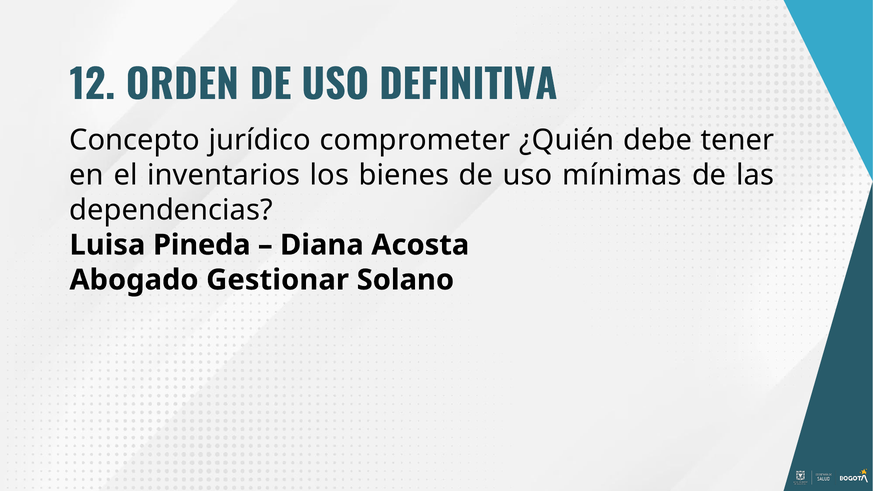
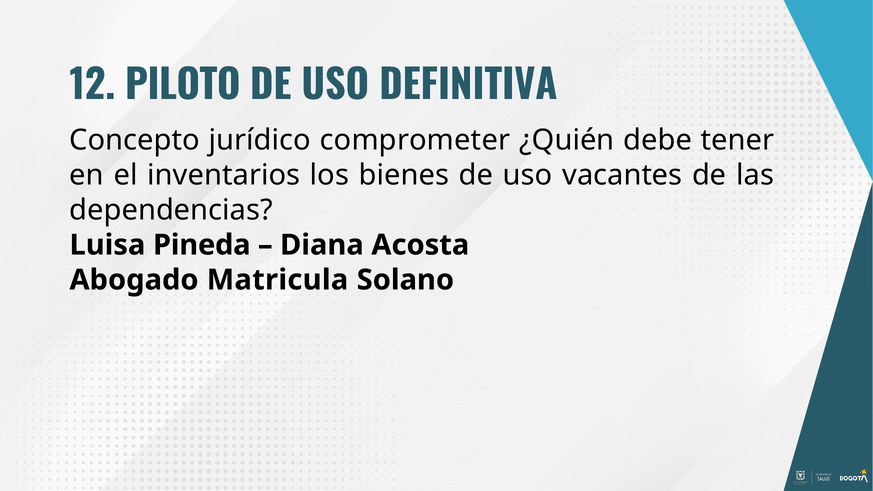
ORDEN: ORDEN -> PILOTO (183, 86)
mínimas: mínimas -> vacantes (622, 175)
Gestionar: Gestionar -> Matricula (277, 280)
